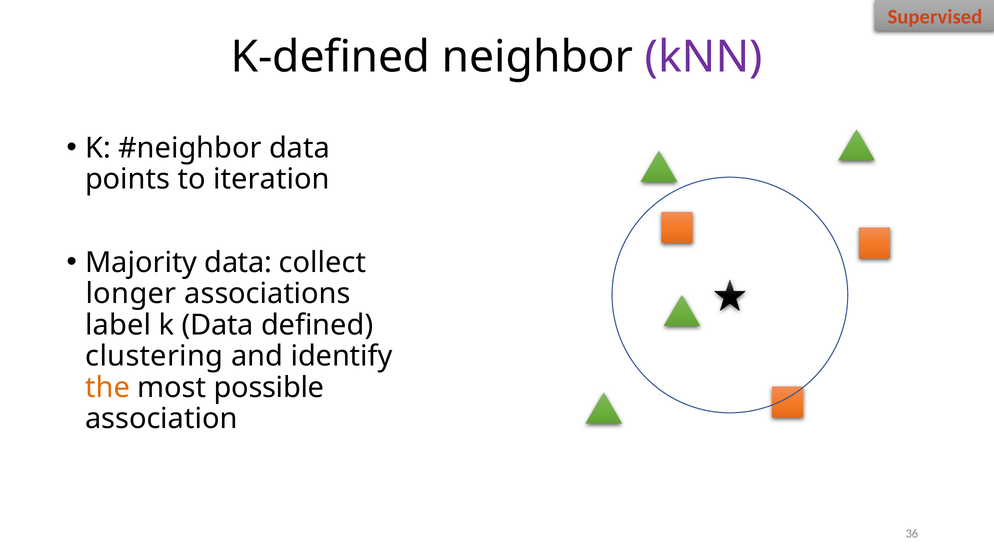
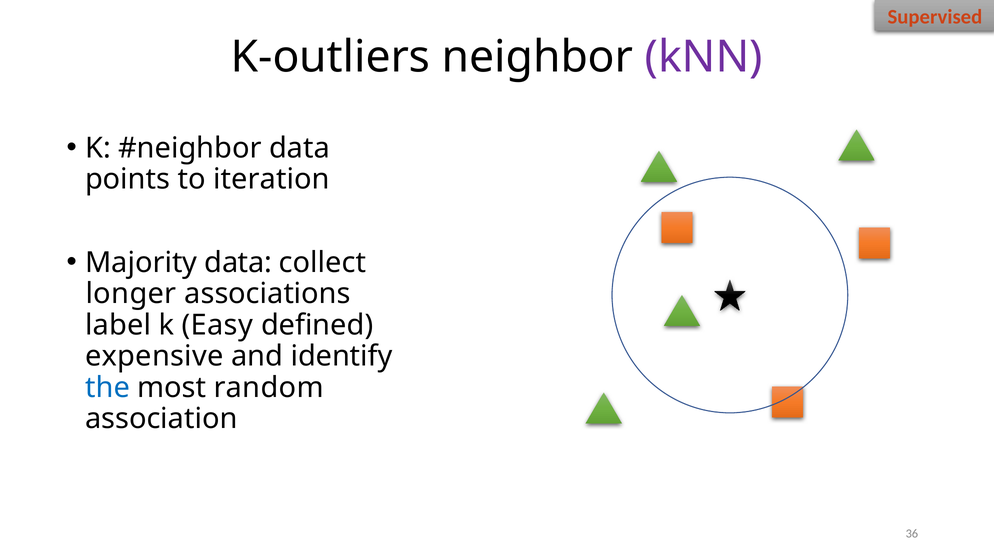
K-defined: K-defined -> K-outliers (331, 57)
k Data: Data -> Easy (217, 325)
clustering: clustering -> expensive (154, 356)
the colour: orange -> blue (108, 388)
possible: possible -> random (269, 388)
